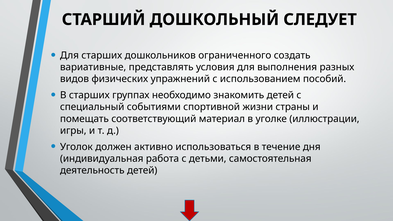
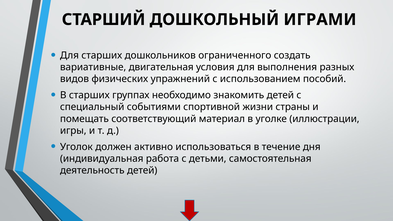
СЛЕДУЕТ: СЛЕДУЕТ -> ИГРАМИ (320, 20)
представлять: представлять -> двигательная (161, 67)
